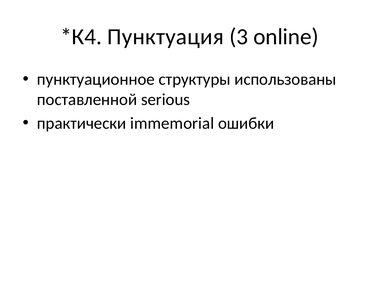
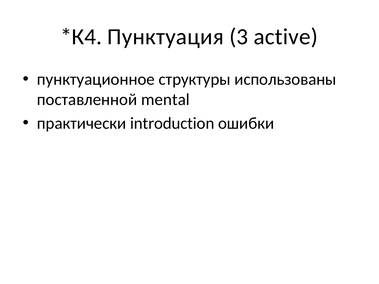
online: online -> active (286, 37)
serious: serious -> mental (165, 100)
immemorial: immemorial -> introduction (172, 123)
